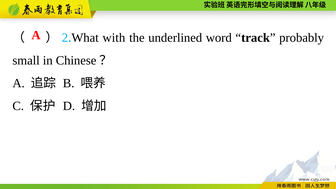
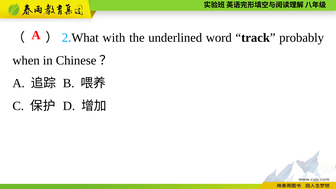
small: small -> when (26, 61)
